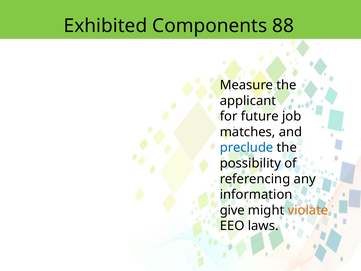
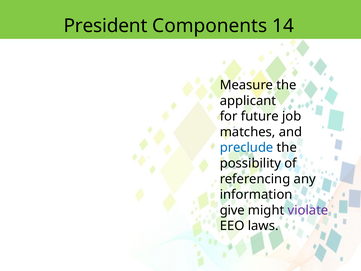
Exhibited: Exhibited -> President (106, 26)
88: 88 -> 14 (283, 26)
violate colour: orange -> purple (308, 210)
